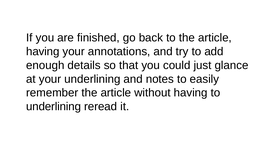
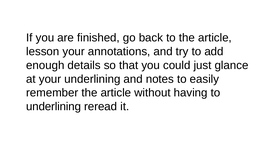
having: having -> lesson (43, 51)
